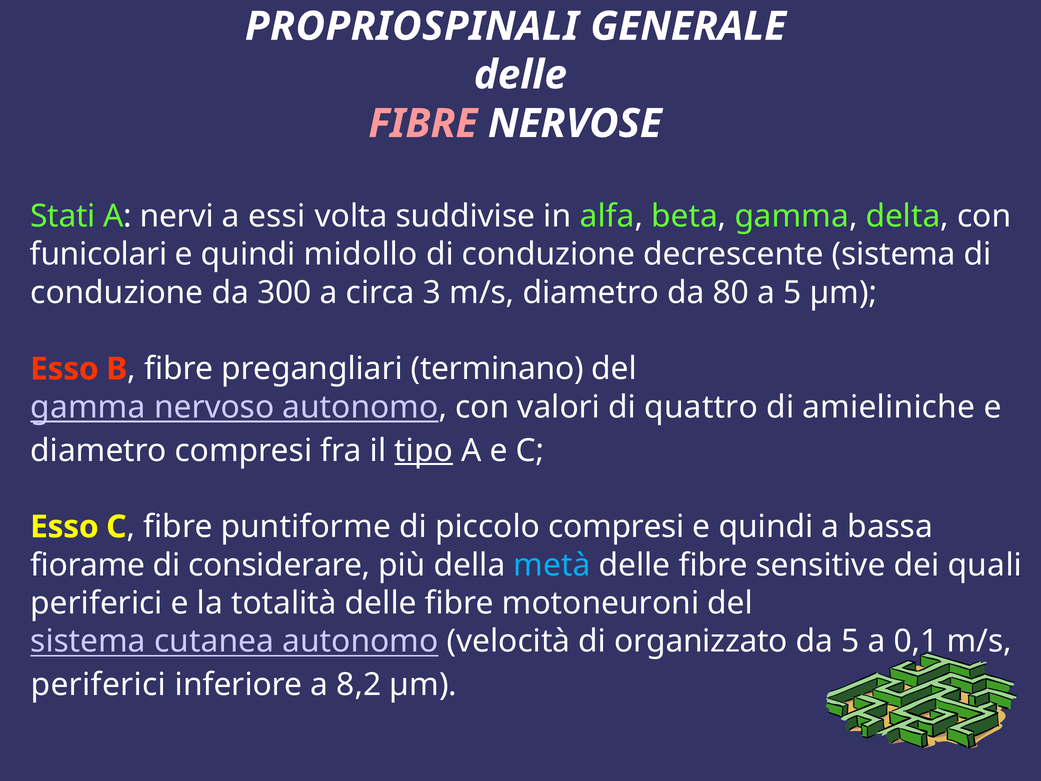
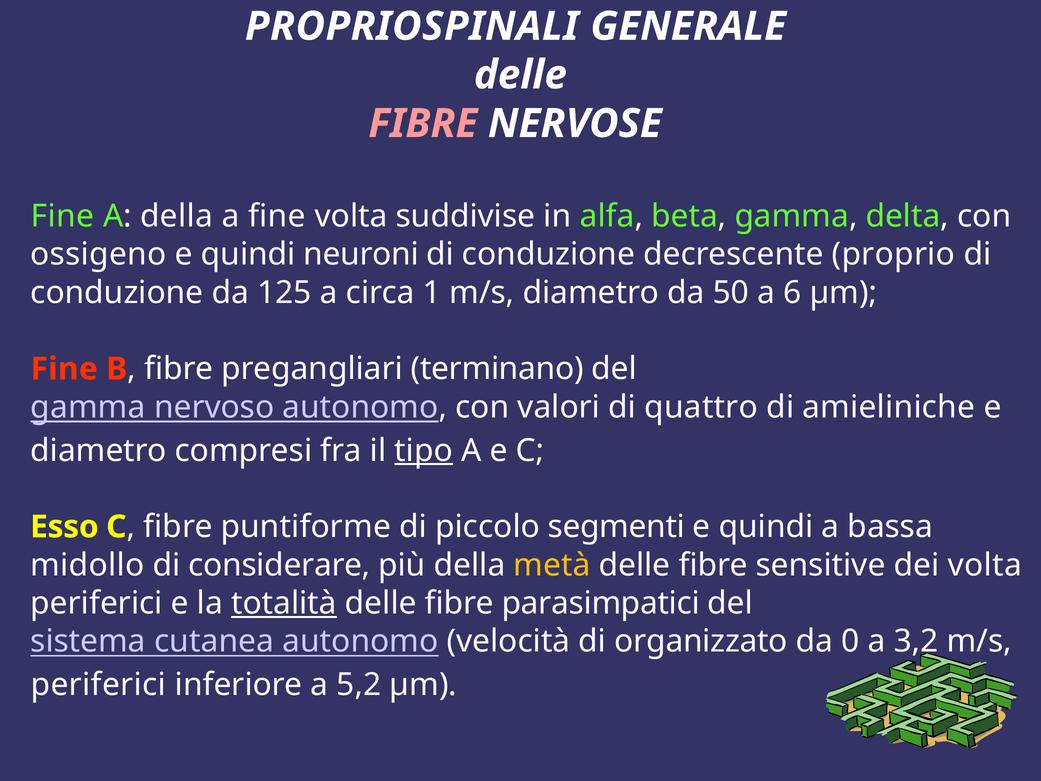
Stati: Stati -> Fine (63, 216)
A nervi: nervi -> della (177, 216)
a essi: essi -> fine (277, 216)
funicolari: funicolari -> ossigeno (98, 254)
midollo: midollo -> neuroni (361, 254)
decrescente sistema: sistema -> proprio (893, 254)
300: 300 -> 125 (284, 293)
3: 3 -> 1 (432, 293)
80: 80 -> 50 (731, 293)
a 5: 5 -> 6 (792, 293)
Esso: Esso -> Fine (64, 369)
piccolo compresi: compresi -> segmenti (616, 527)
fiorame: fiorame -> midollo (87, 565)
metà colour: light blue -> yellow (552, 565)
dei quali: quali -> volta (985, 565)
totalità underline: none -> present (284, 603)
motoneuroni: motoneuroni -> parasimpatici (601, 603)
da 5: 5 -> 0 (850, 641)
0,1: 0,1 -> 3,2 (916, 641)
8,2: 8,2 -> 5,2 (359, 685)
